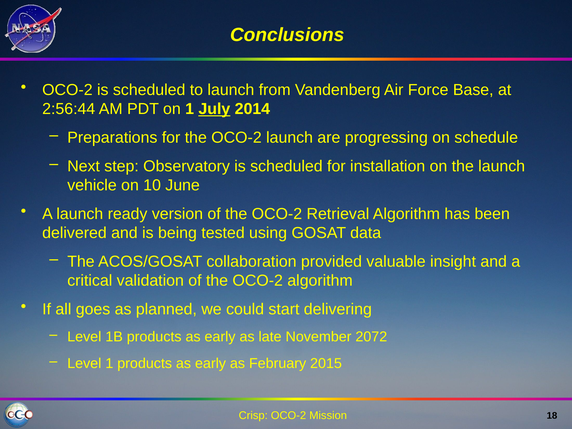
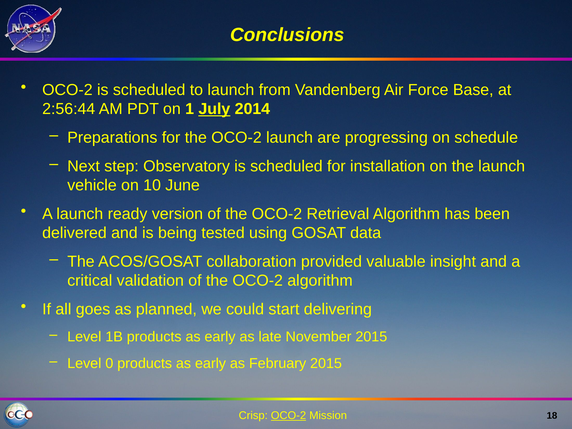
November 2072: 2072 -> 2015 (371, 337)
Level 1: 1 -> 0 (109, 363)
OCO-2 underline: none -> present (289, 415)
